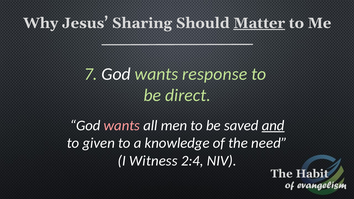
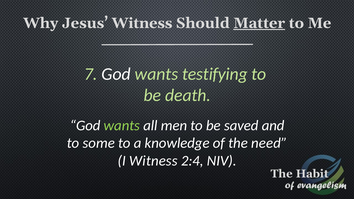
Jesus Sharing: Sharing -> Witness (142, 23)
response: response -> testifying (215, 74)
direct: direct -> death (188, 95)
wants colour: pink -> light green (122, 126)
and underline: present -> none (273, 126)
given: given -> some (99, 143)
